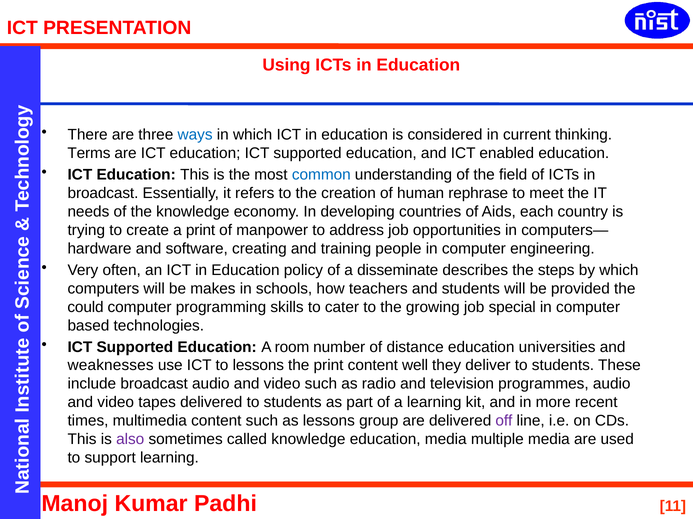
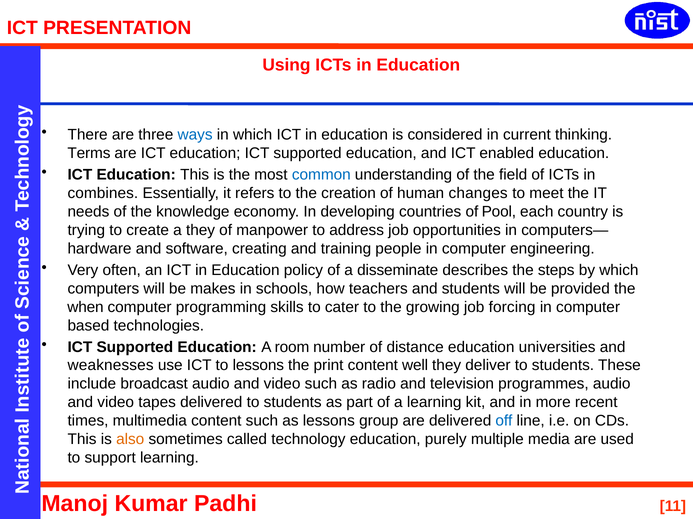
broadcast: broadcast -> combines (103, 194)
rephrase: rephrase -> changes (478, 194)
Aids: Aids -> Pool (499, 212)
a print: print -> they (201, 230)
could: could -> when (86, 307)
special: special -> forcing (512, 307)
off colour: purple -> blue (504, 421)
also colour: purple -> orange (130, 440)
called knowledge: knowledge -> technology (308, 440)
education media: media -> purely (446, 440)
